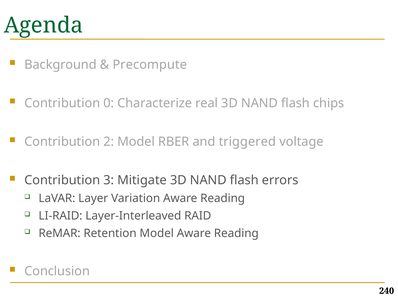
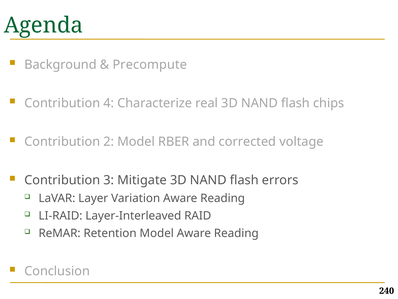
0: 0 -> 4 (109, 103)
triggered: triggered -> corrected (247, 141)
